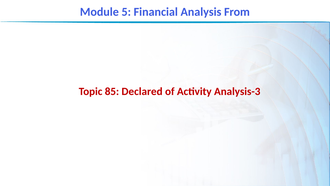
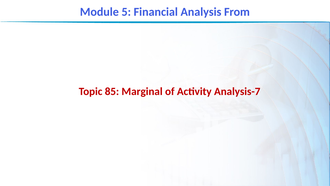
Declared: Declared -> Marginal (142, 91)
Analysis-3: Analysis-3 -> Analysis-7 (237, 91)
